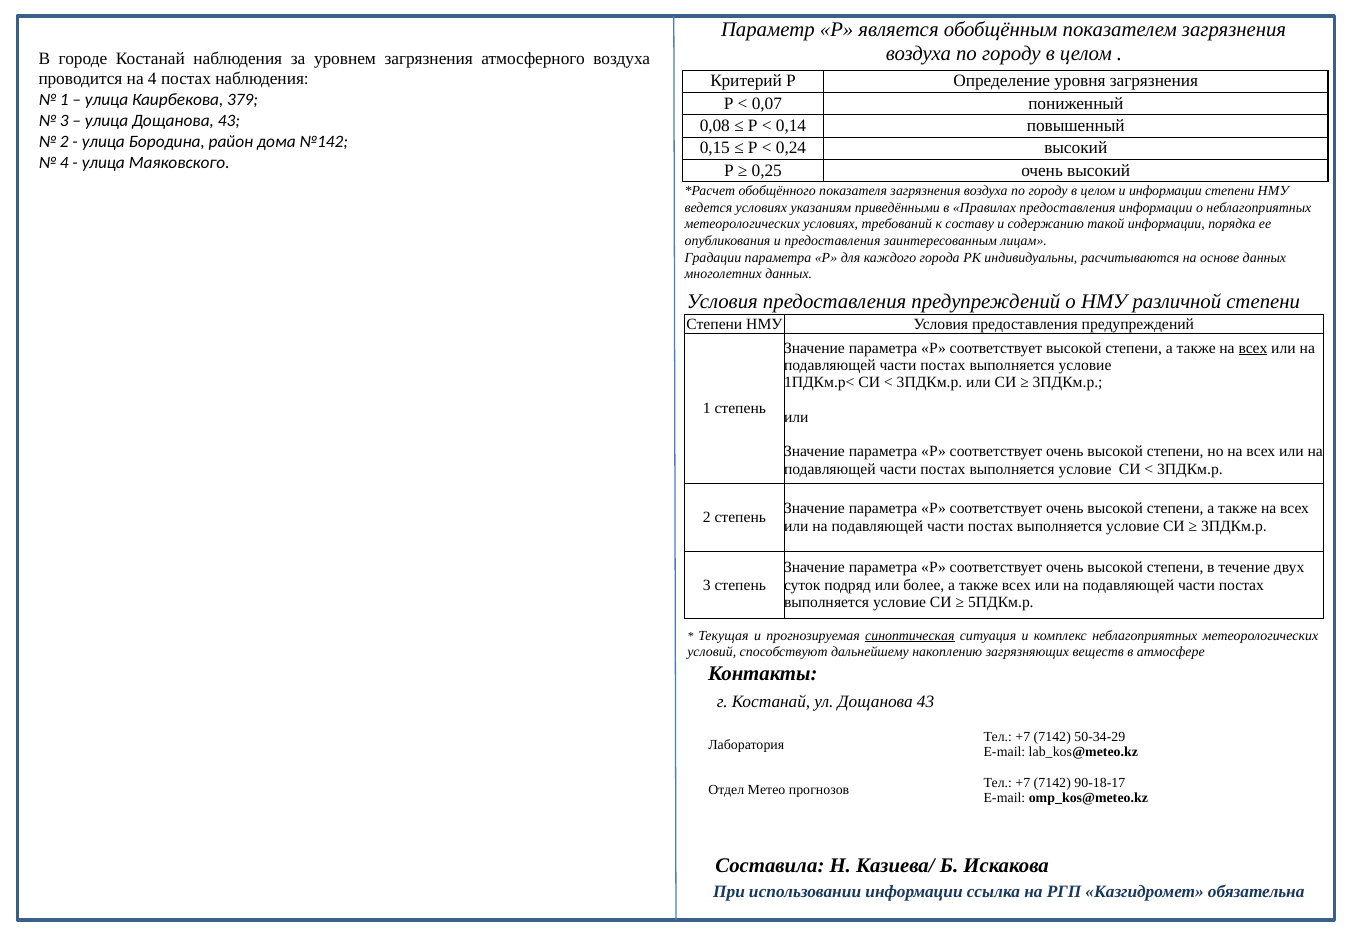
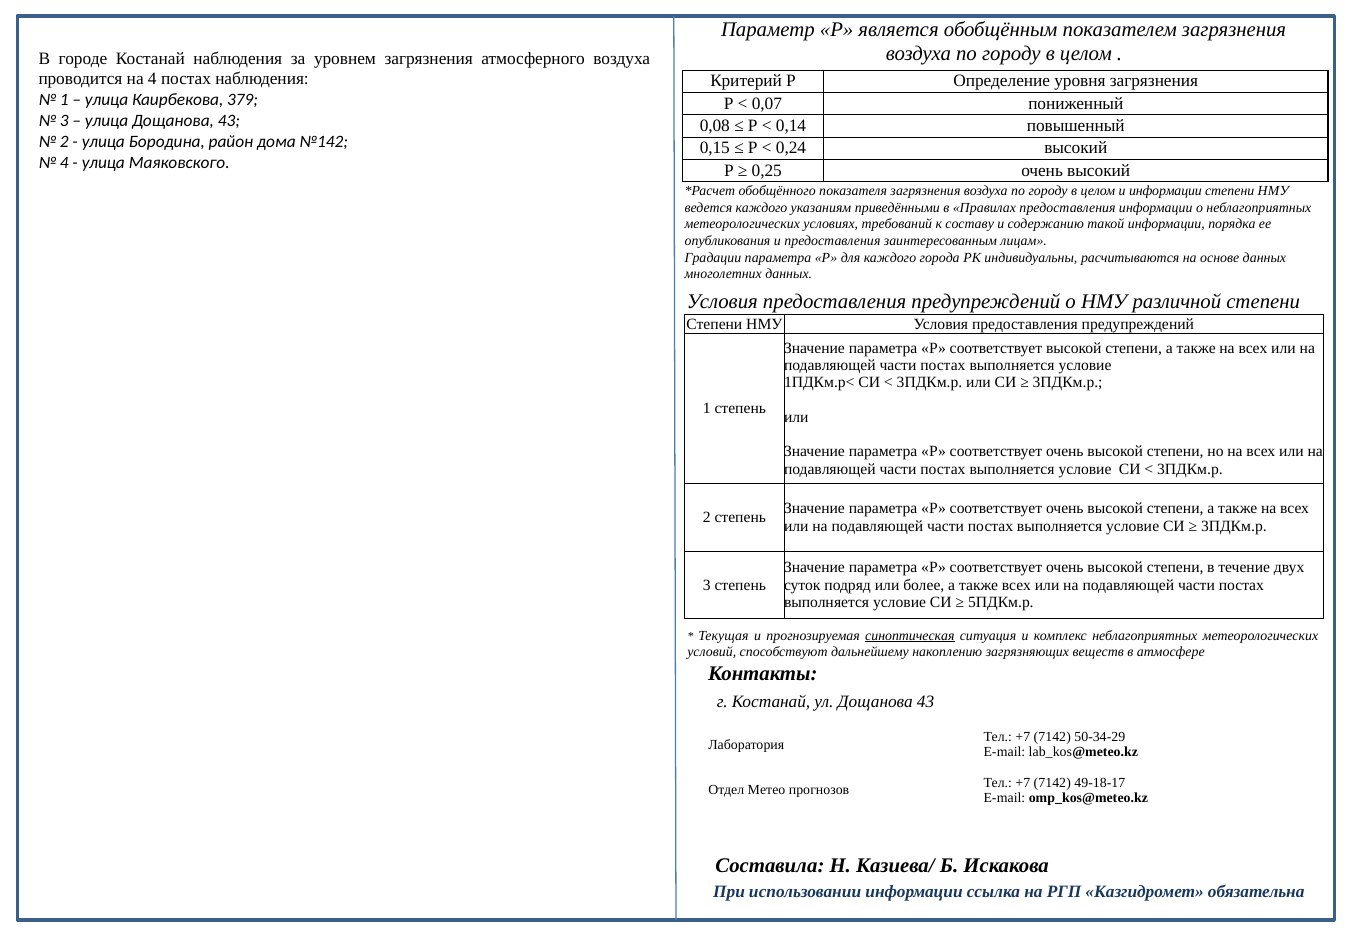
ведется условиях: условиях -> каждого (761, 208)
всех underline: present -> none (1253, 348)
90-18-17: 90-18-17 -> 49-18-17 (1100, 783)
